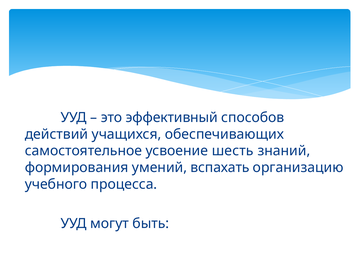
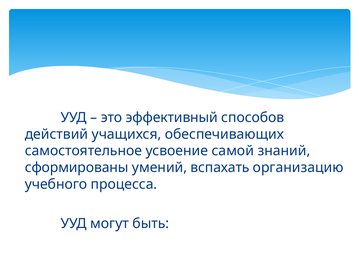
шесть: шесть -> самой (233, 151)
формирования: формирования -> сформированы (77, 168)
